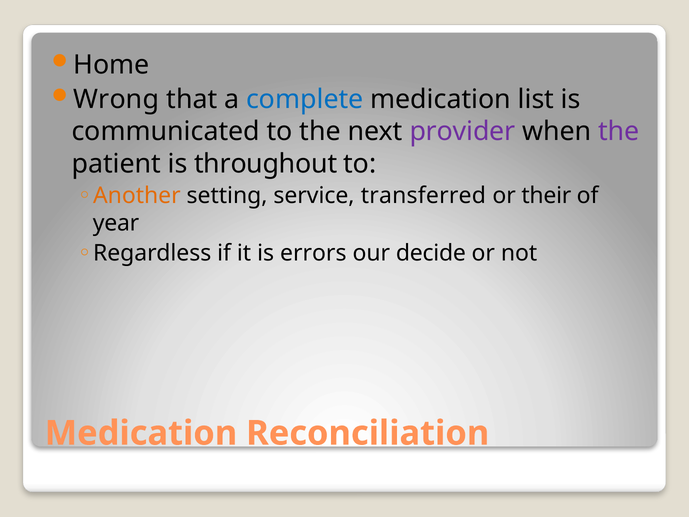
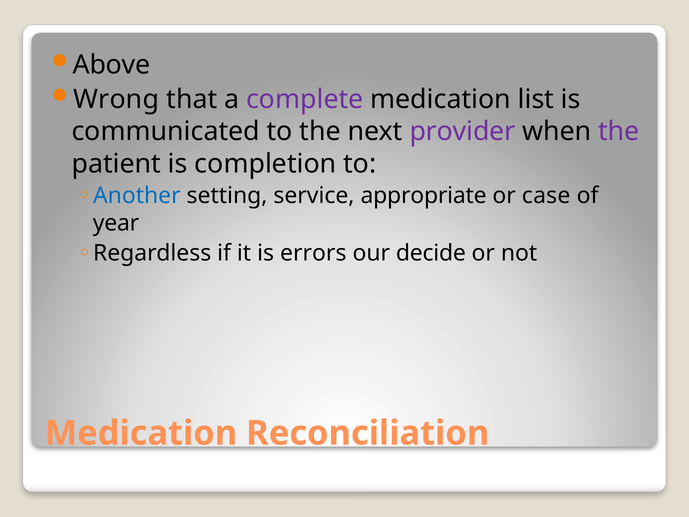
Home: Home -> Above (112, 65)
complete colour: blue -> purple (305, 99)
throughout: throughout -> completion (265, 164)
Another colour: orange -> blue (137, 196)
transferred: transferred -> appropriate (424, 196)
their: their -> case (546, 196)
